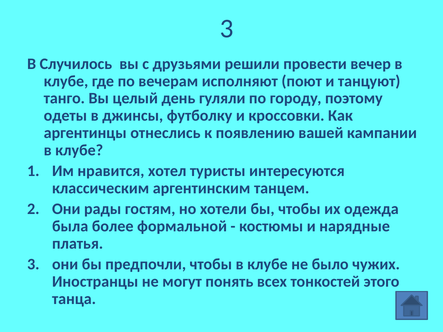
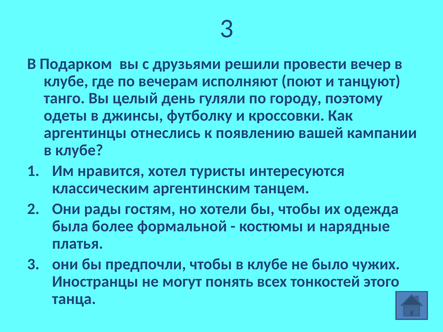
Случилось: Случилось -> Подарком (76, 64)
